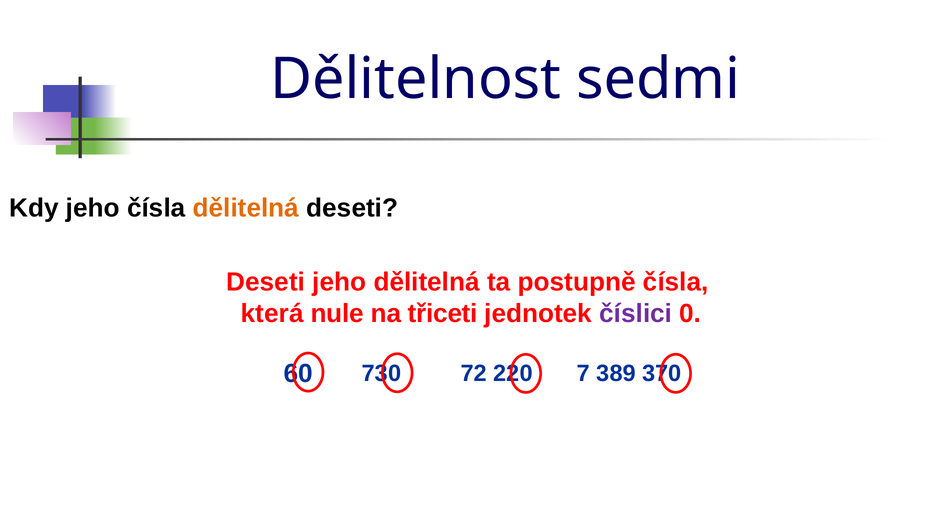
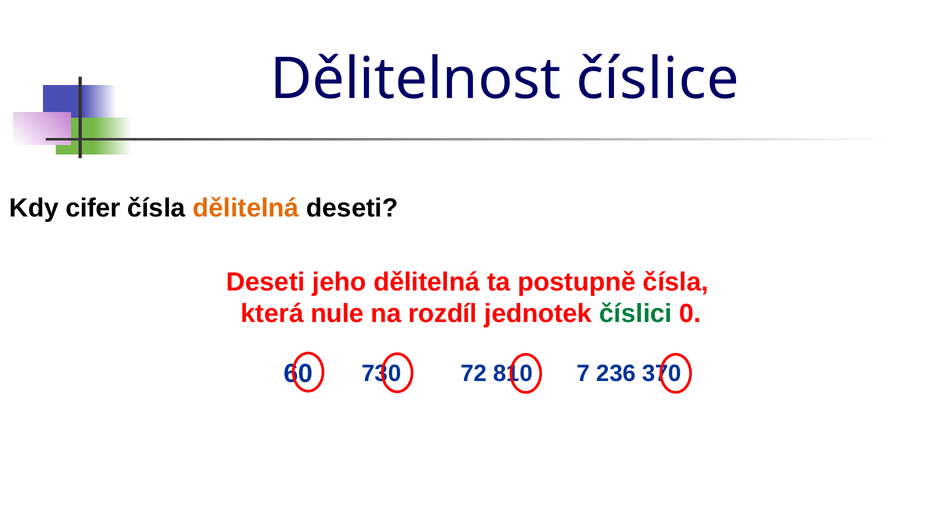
sedmi: sedmi -> číslice (658, 79)
Kdy jeho: jeho -> cifer (93, 208)
třiceti: třiceti -> rozdíl (443, 313)
číslici colour: purple -> green (636, 313)
220: 220 -> 810 (513, 373)
389: 389 -> 236 (616, 373)
